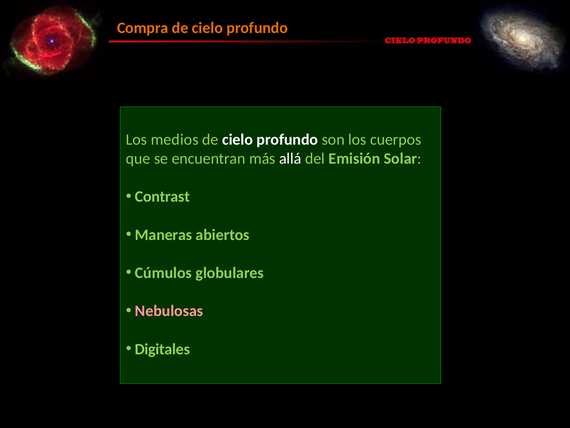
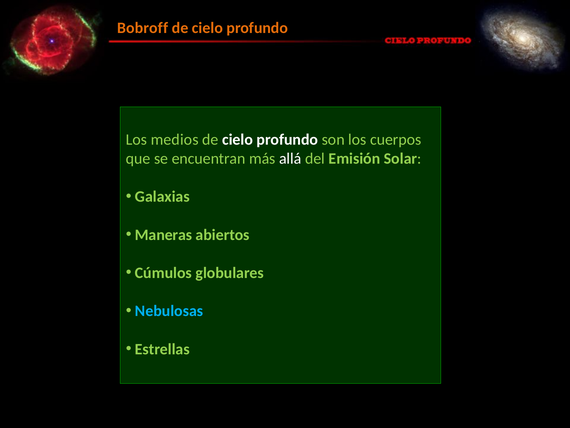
Compra: Compra -> Bobroff (143, 28)
Contrast: Contrast -> Galaxias (162, 196)
Nebulosas colour: pink -> light blue (169, 311)
Digitales: Digitales -> Estrellas (162, 349)
